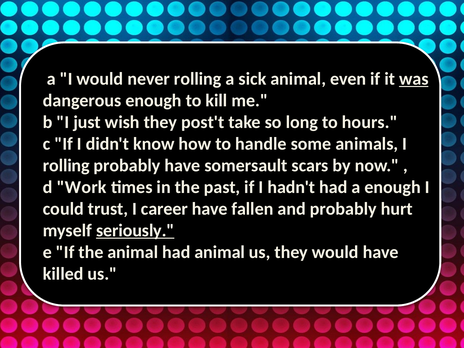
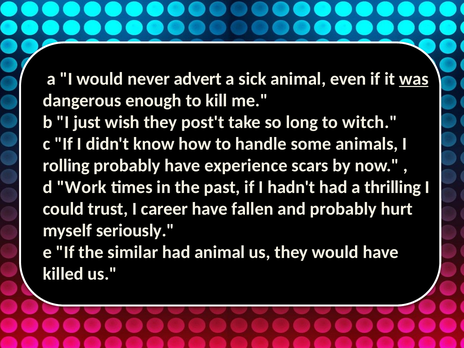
never rolling: rolling -> advert (198, 79)
hours: hours -> witch (370, 122)
somersault: somersault -> experience (246, 165)
a enough: enough -> thrilling (393, 187)
seriously underline: present -> none (135, 230)
the animal: animal -> similar (133, 252)
